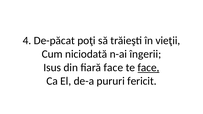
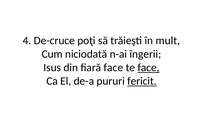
De-păcat: De-păcat -> De-cruce (54, 41)
vieţii: vieţii -> mult (168, 41)
fericit underline: none -> present (142, 81)
